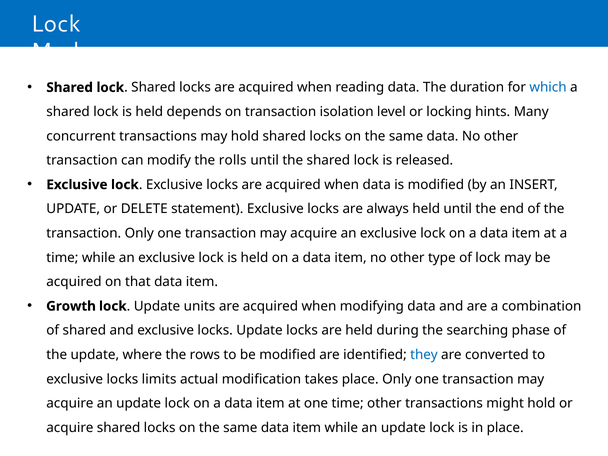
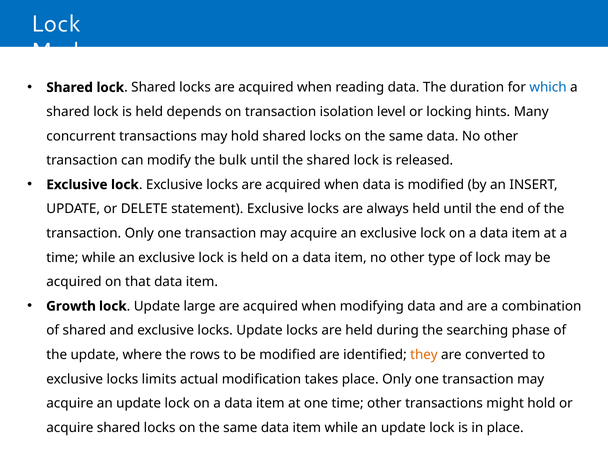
rolls: rolls -> bulk (233, 160)
units: units -> large (200, 306)
they colour: blue -> orange (424, 355)
